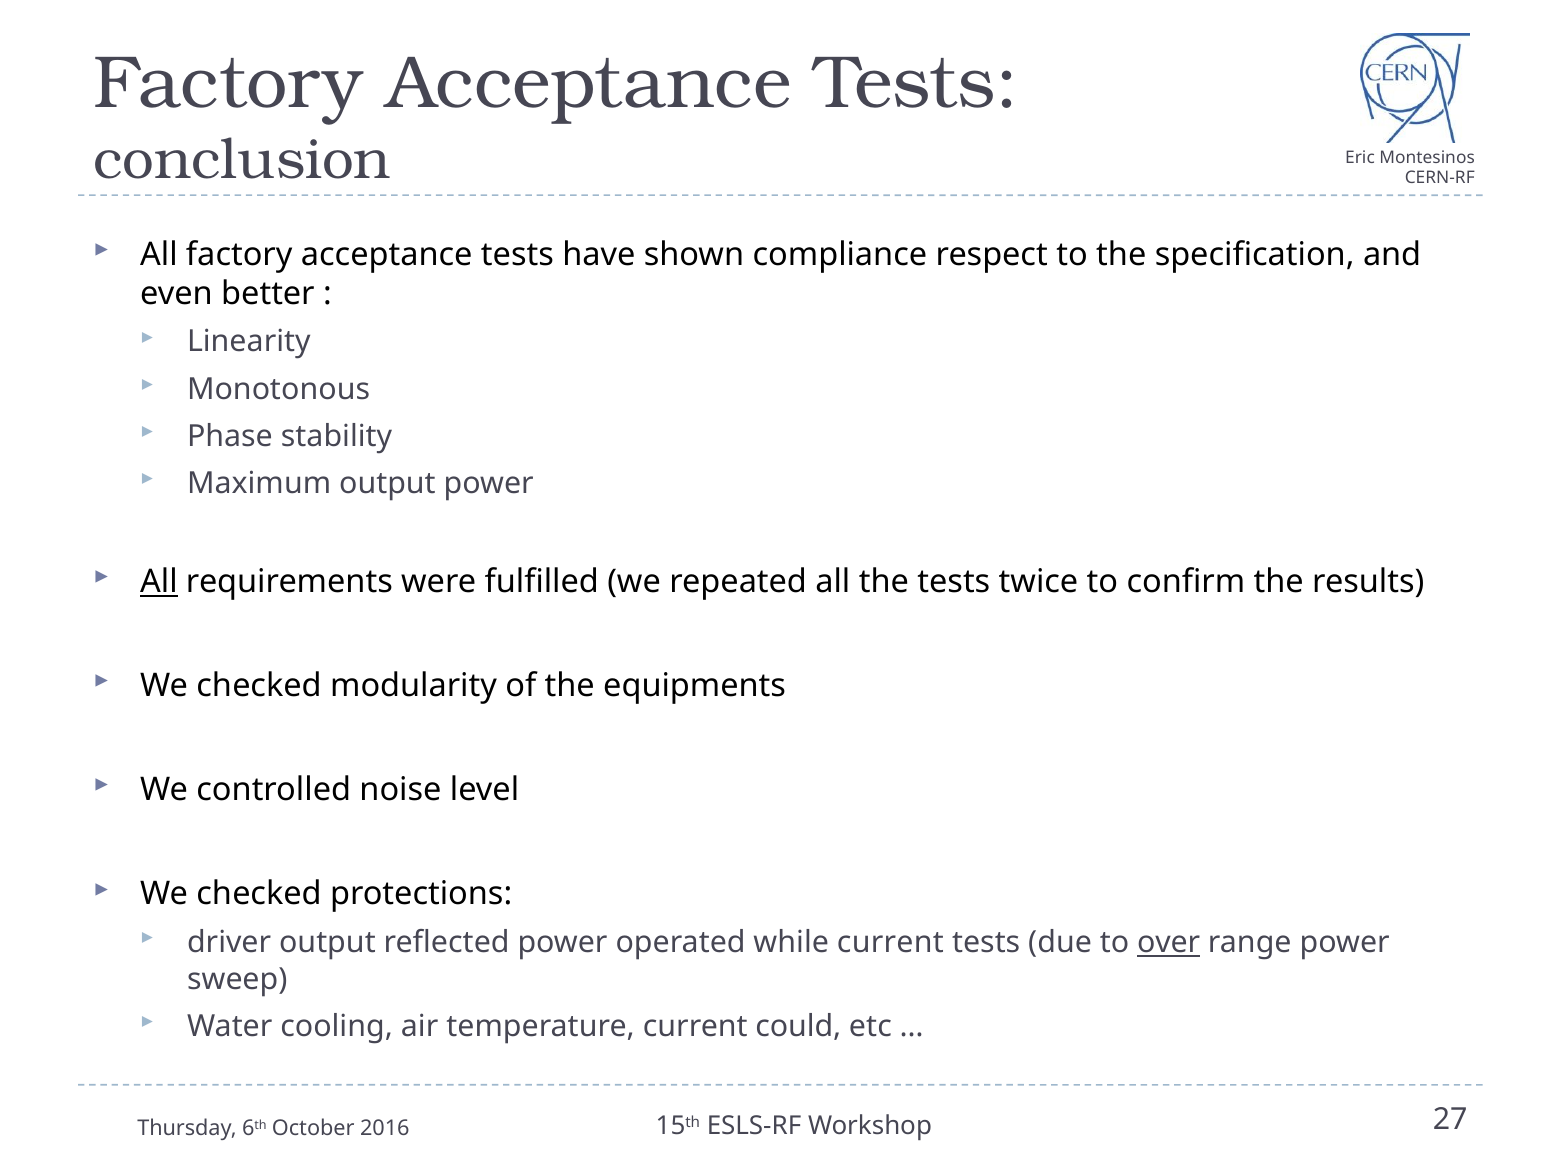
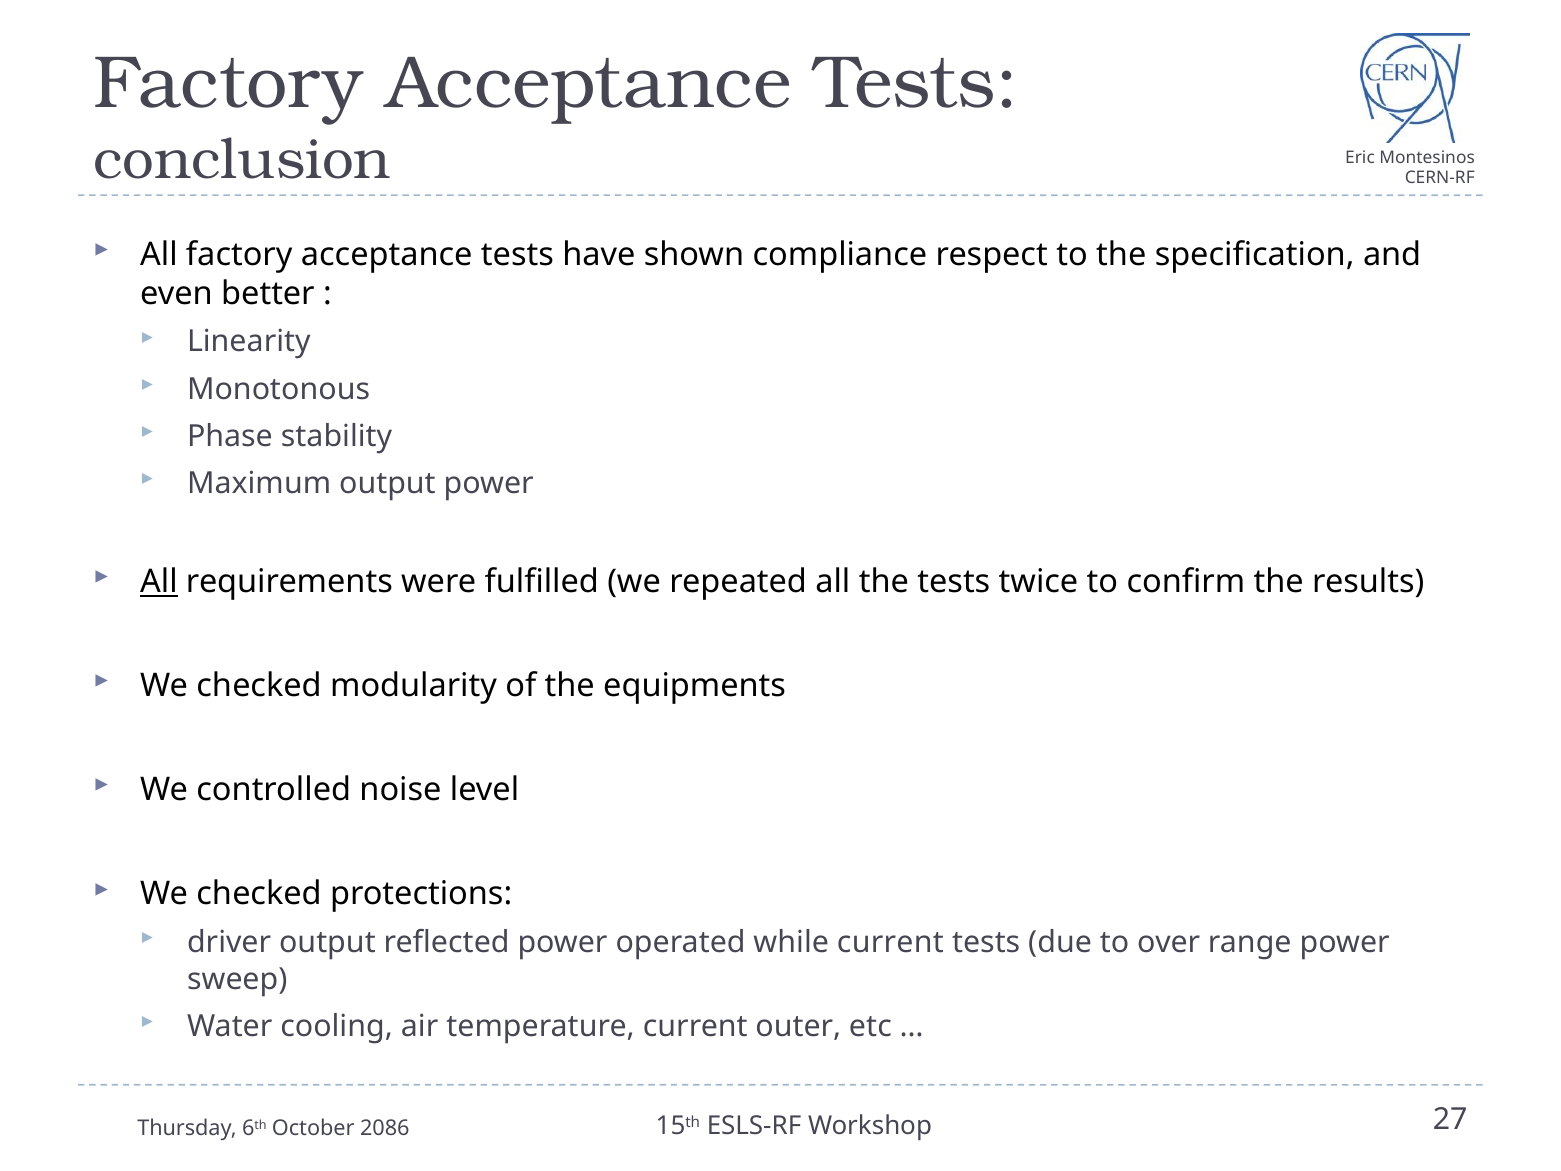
over underline: present -> none (1169, 942)
could: could -> outer (798, 1026)
2016: 2016 -> 2086 (385, 1128)
